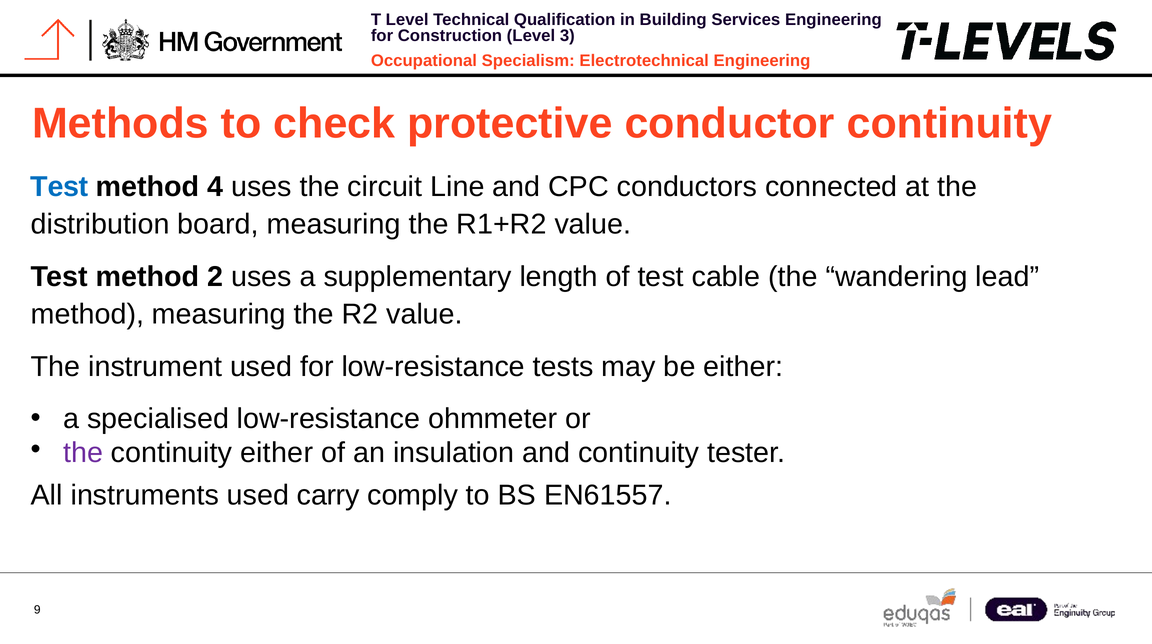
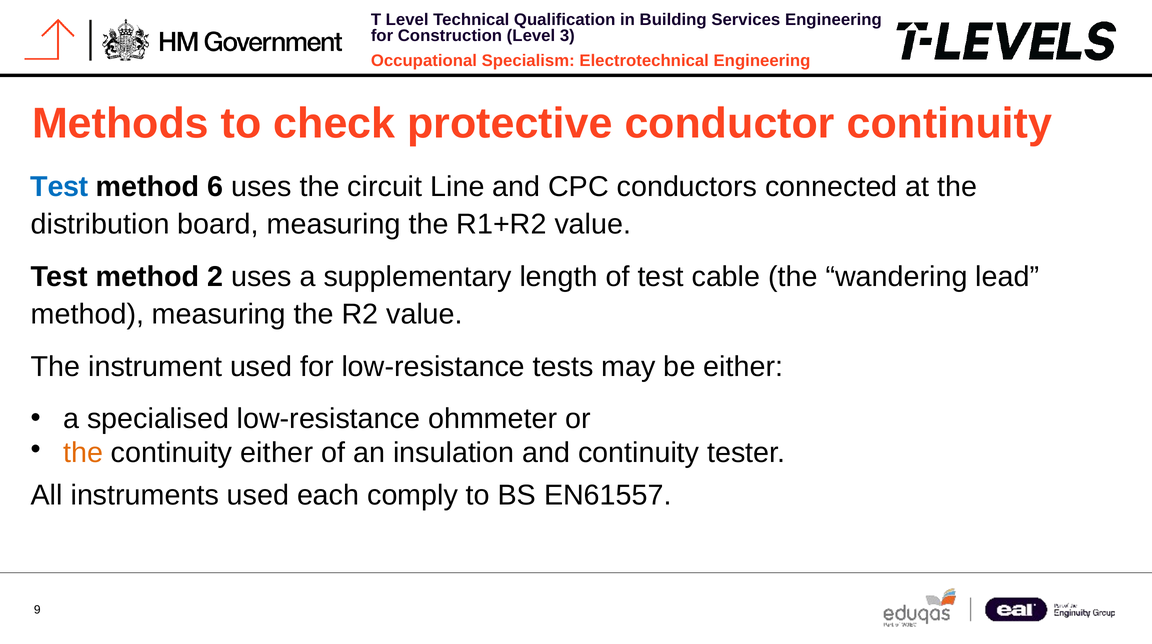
4: 4 -> 6 (215, 187)
the colour: purple -> orange (83, 453)
carry: carry -> each (328, 495)
